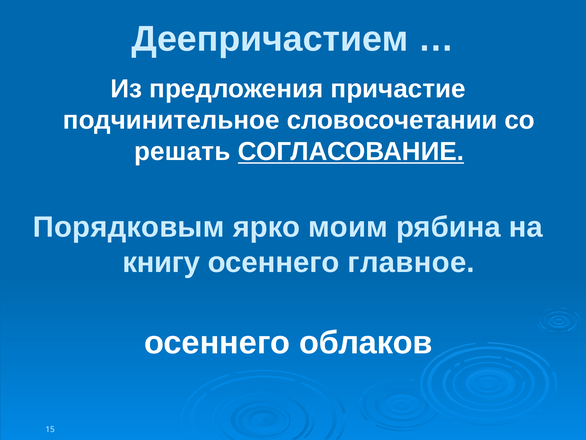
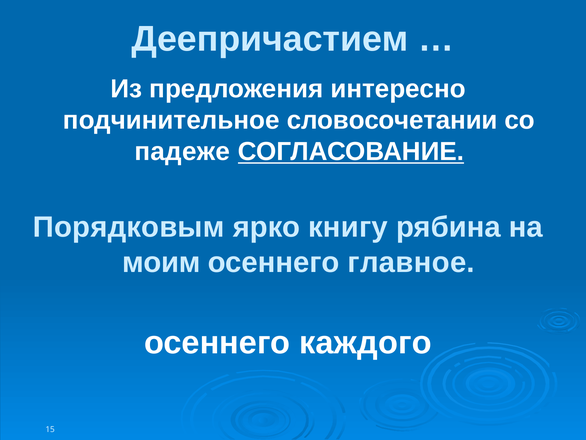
причастие: причастие -> интересно (398, 89)
решать: решать -> падеже (182, 151)
моим: моим -> книгу (348, 227)
книгу: книгу -> моим (161, 262)
облаков: облаков -> каждого (365, 343)
